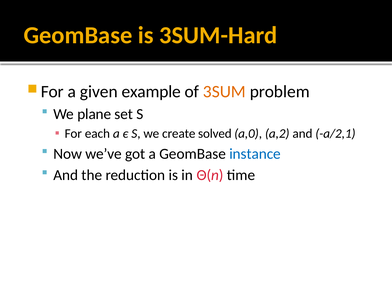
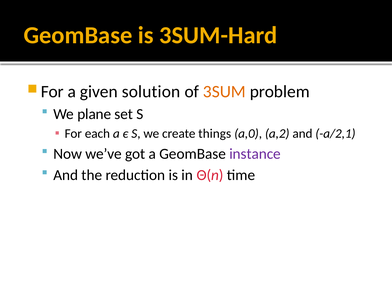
example: example -> solution (151, 92)
solved: solved -> things (215, 134)
instance colour: blue -> purple (255, 154)
